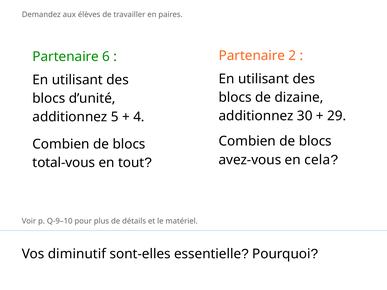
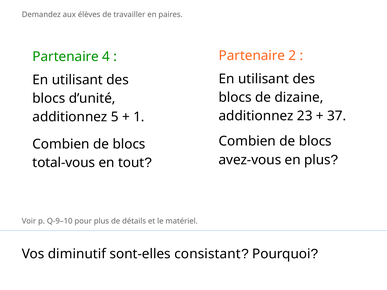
6: 6 -> 4 (106, 57)
30: 30 -> 23 (305, 116)
29: 29 -> 37 (337, 116)
4: 4 -> 1 (139, 117)
en cela: cela -> plus (317, 160)
essentielle: essentielle -> consistant (208, 254)
